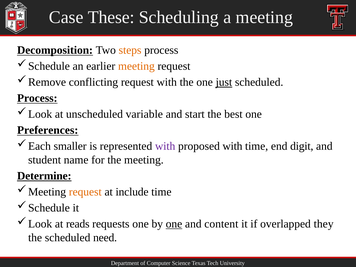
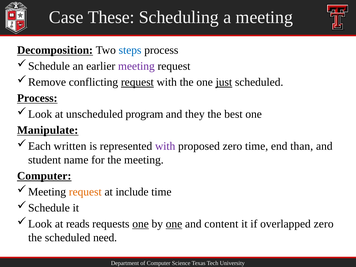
steps colour: orange -> blue (130, 50)
meeting colour: orange -> purple (136, 66)
request underline: none -> present (137, 82)
variable: variable -> program (144, 114)
start: start -> they (195, 114)
Preferences: Preferences -> Manipulate (48, 130)
smaller: smaller -> written (70, 146)
proposed with: with -> zero (232, 146)
digit: digit -> than (302, 146)
Determine: Determine -> Computer (44, 176)
one underline: none -> present (141, 224)
overlapped they: they -> zero (324, 224)
